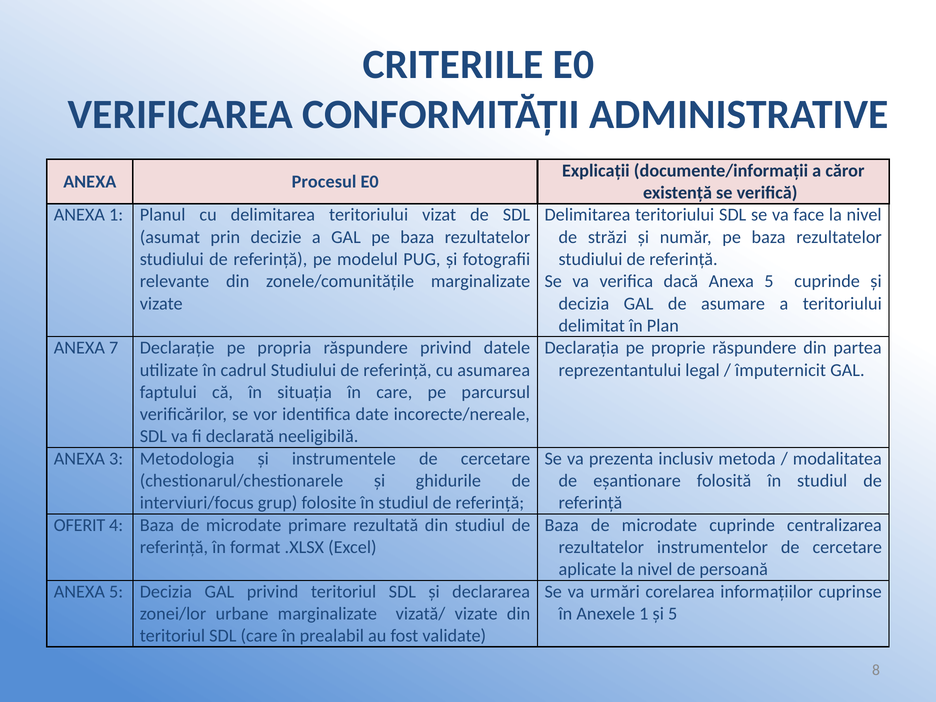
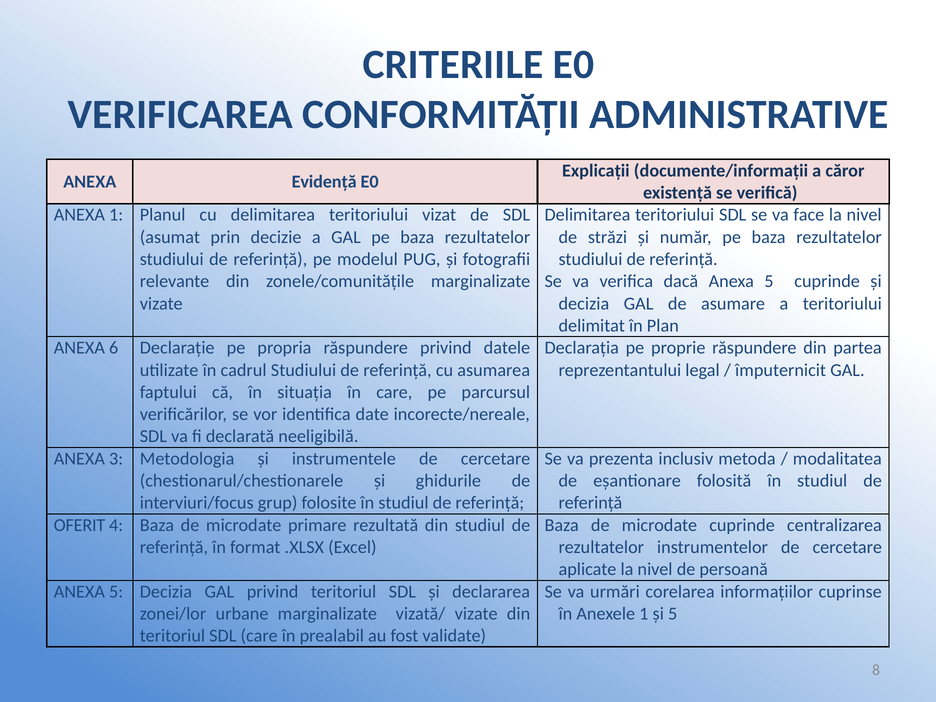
Procesul: Procesul -> Evidență (324, 182)
7: 7 -> 6 (114, 348)
